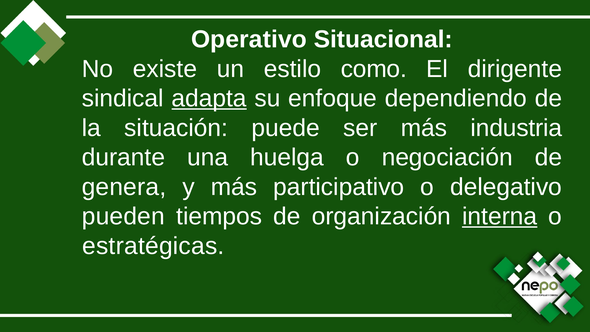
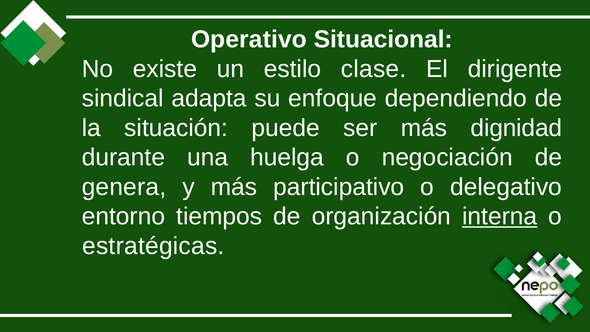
como: como -> clase (374, 69)
adapta underline: present -> none (209, 98)
industria: industria -> dignidad (516, 128)
pueden: pueden -> entorno (123, 216)
